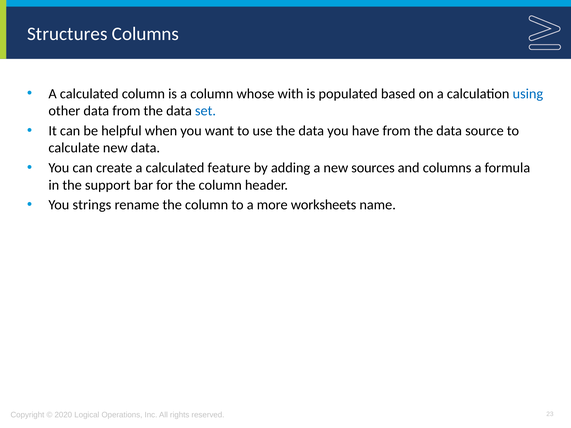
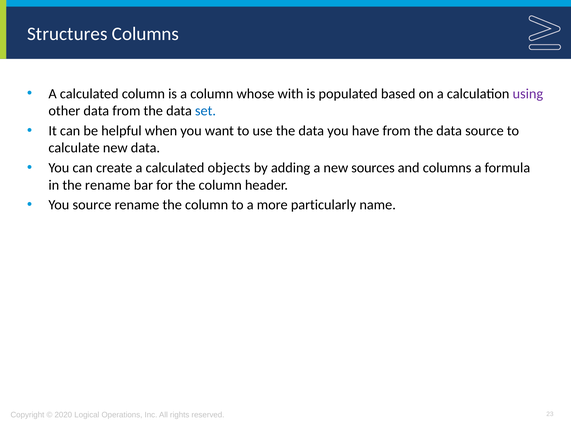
using colour: blue -> purple (528, 94)
feature: feature -> objects (229, 168)
the support: support -> rename (108, 185)
You strings: strings -> source (92, 205)
worksheets: worksheets -> particularly (324, 205)
